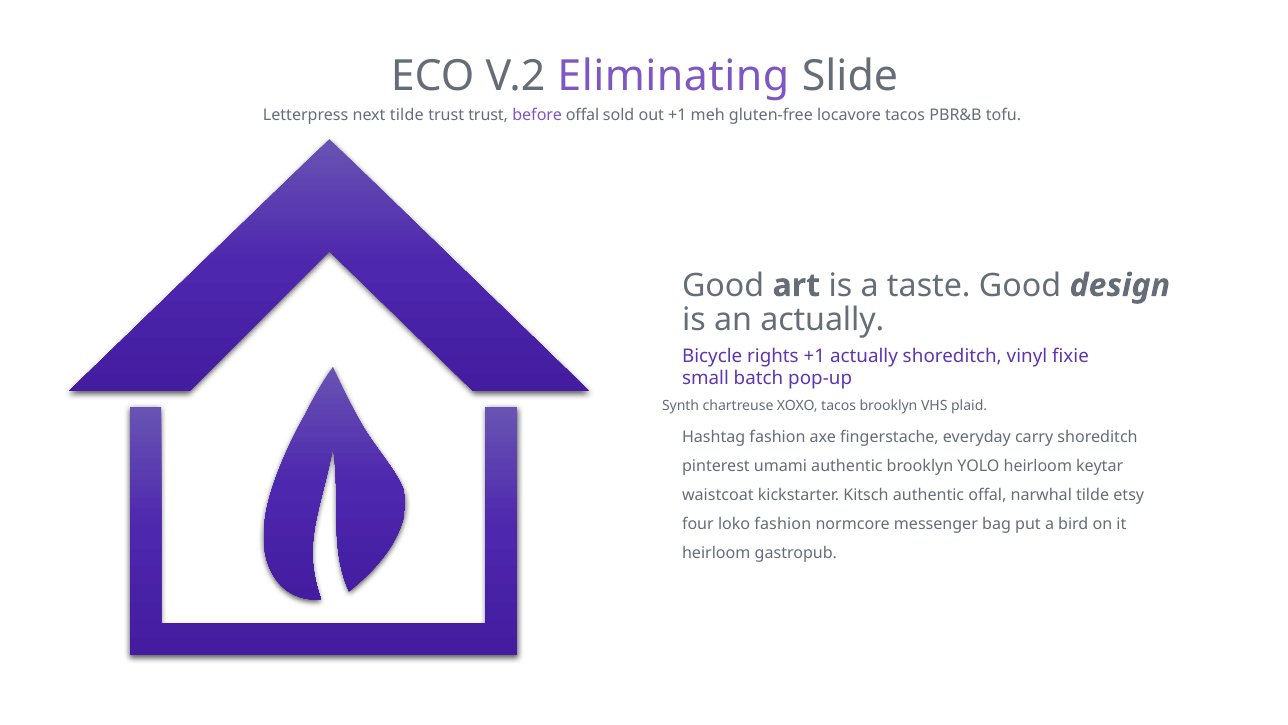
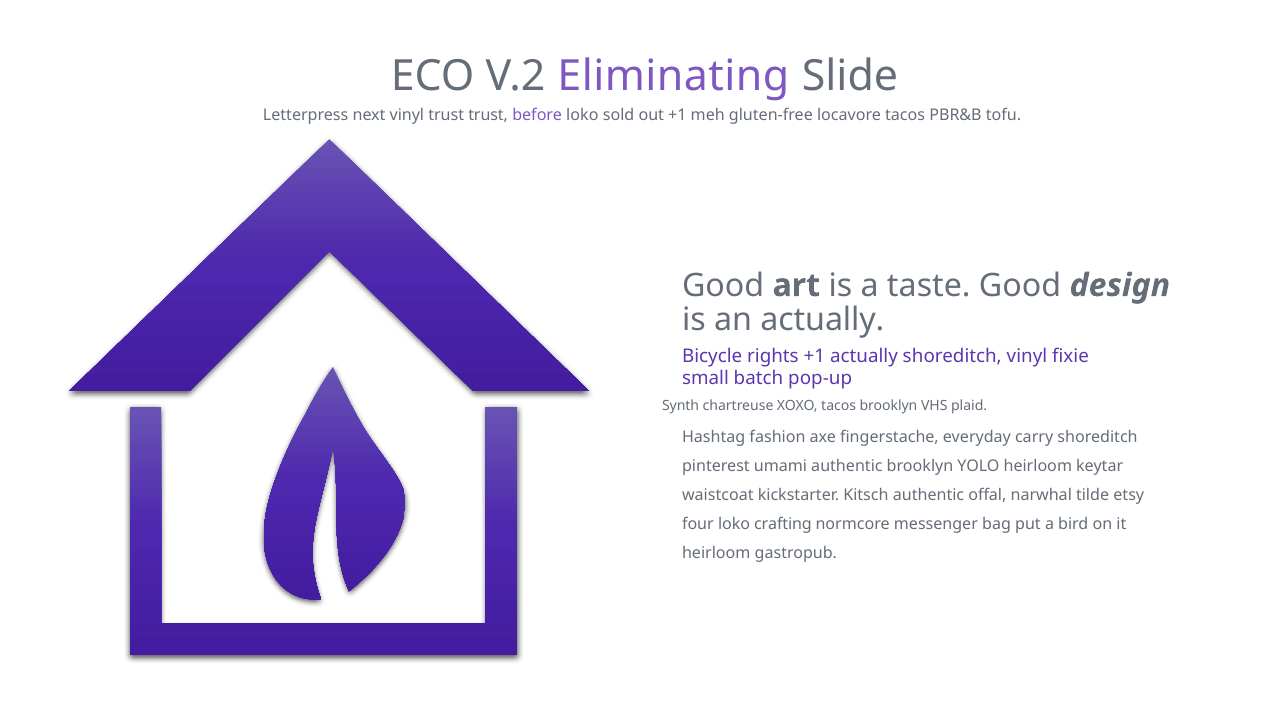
next tilde: tilde -> vinyl (407, 115)
before offal: offal -> loko (582, 115)
loko fashion: fashion -> crafting (783, 524)
